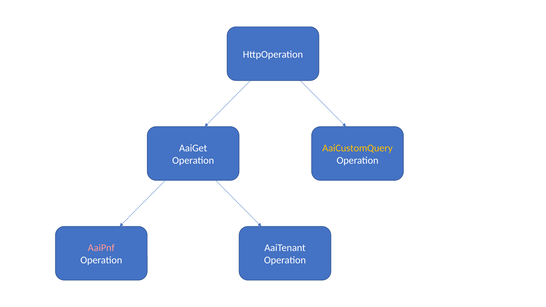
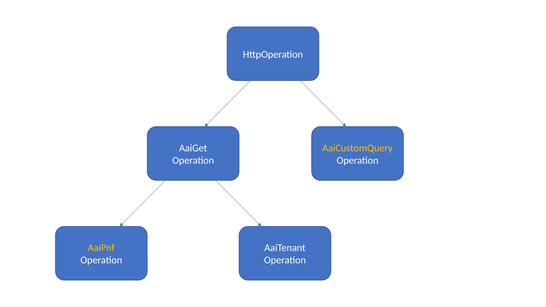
AaiPnf colour: pink -> yellow (101, 248)
